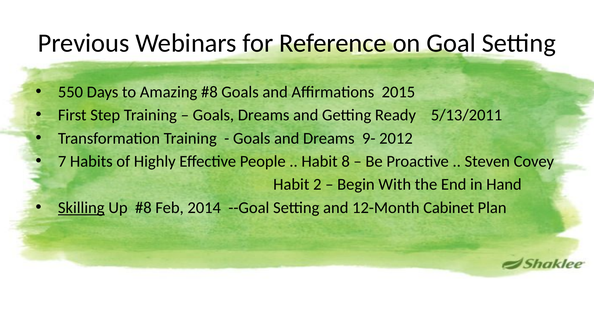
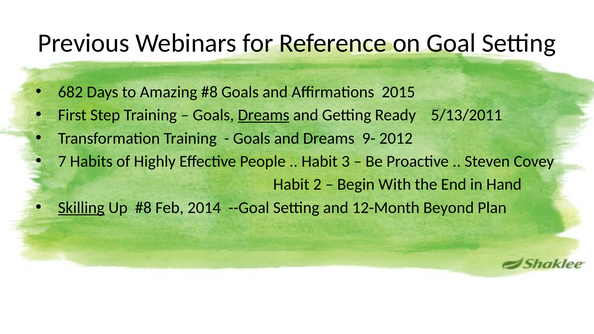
550: 550 -> 682 (70, 92)
Dreams underline: none -> present (264, 115)
8: 8 -> 3 (346, 161)
Cabinet: Cabinet -> Beyond (449, 208)
